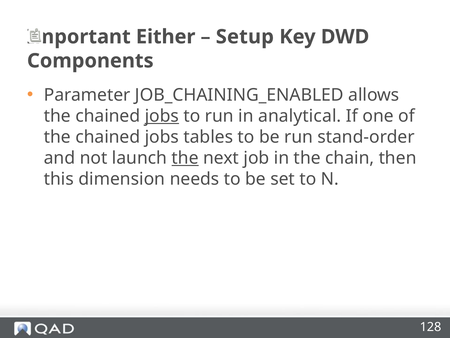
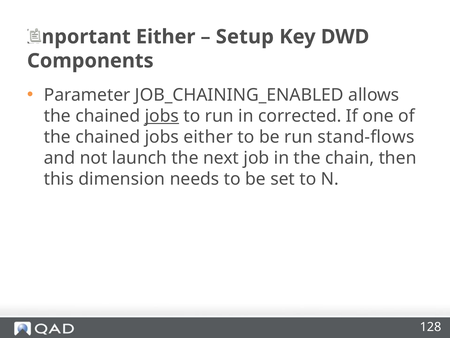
analytical: analytical -> corrected (300, 116)
jobs tables: tables -> either (208, 137)
stand-order: stand-order -> stand-flows (366, 137)
the underline: present -> none (185, 158)
